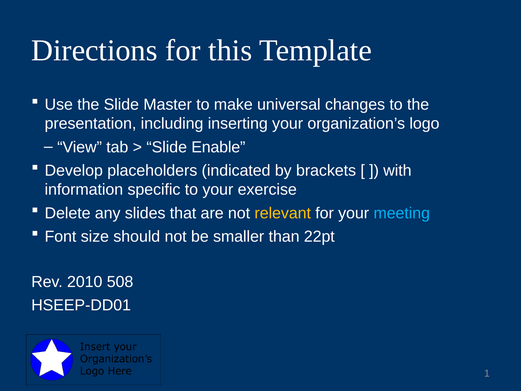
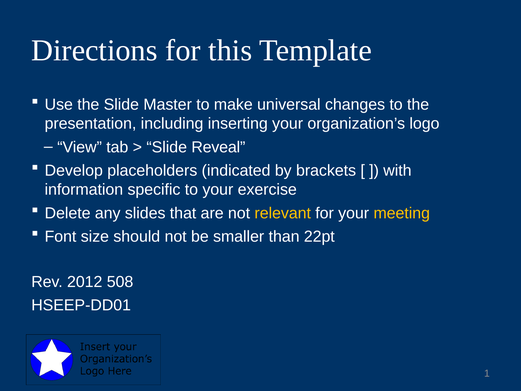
Enable: Enable -> Reveal (218, 147)
meeting colour: light blue -> yellow (402, 213)
2010: 2010 -> 2012 (85, 282)
